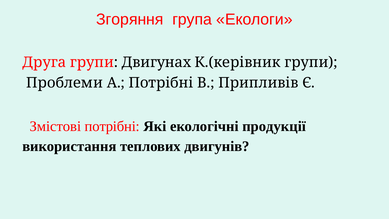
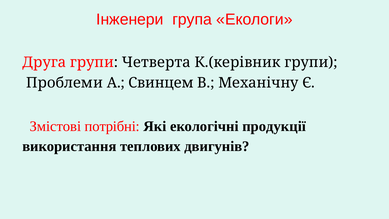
Згоряння: Згоряння -> Інженери (130, 19)
Двигунах: Двигунах -> Четверта (156, 62)
А Потрібні: Потрібні -> Свинцем (161, 83)
Припливів: Припливів -> Механічну (258, 83)
